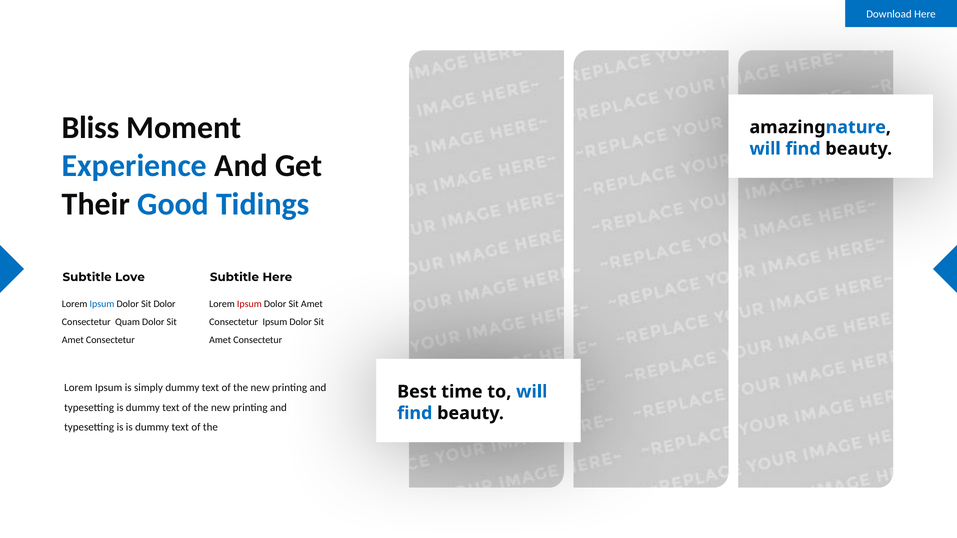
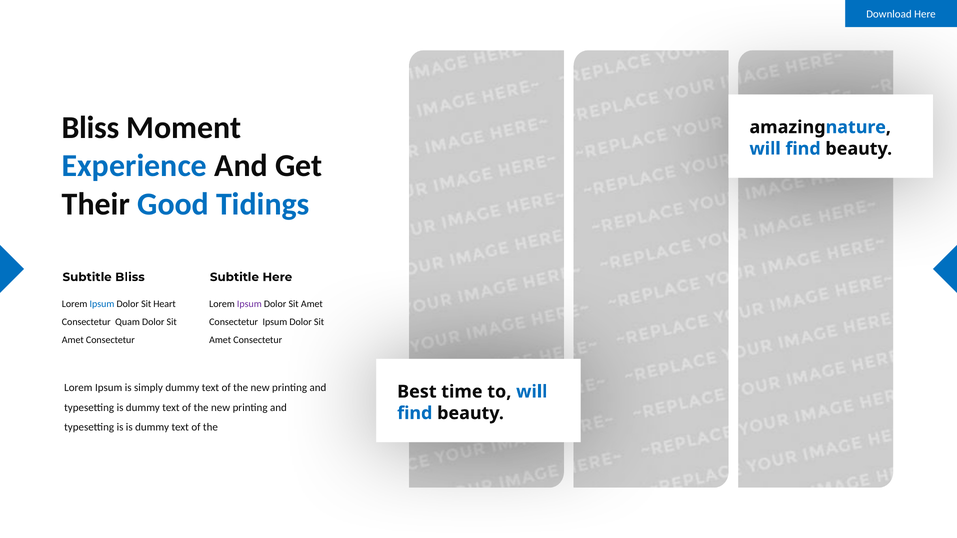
Subtitle Love: Love -> Bliss (130, 277)
Sit Dolor: Dolor -> Heart (165, 304)
Ipsum colour: red -> purple (249, 304)
